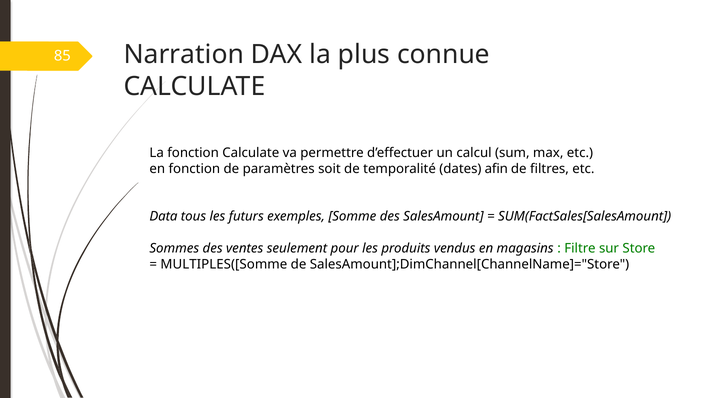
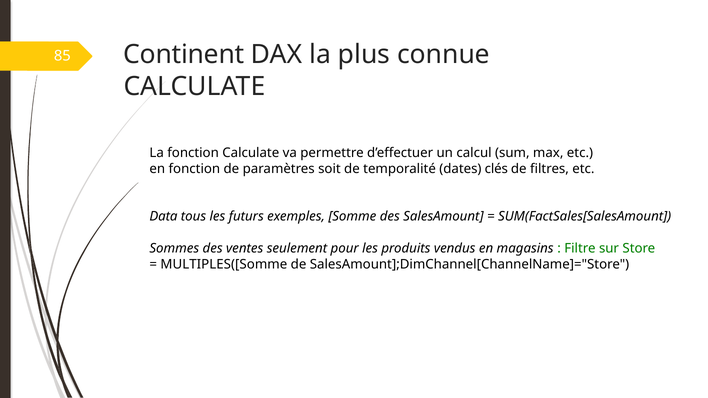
Narration: Narration -> Continent (184, 55)
afin: afin -> clés (496, 169)
